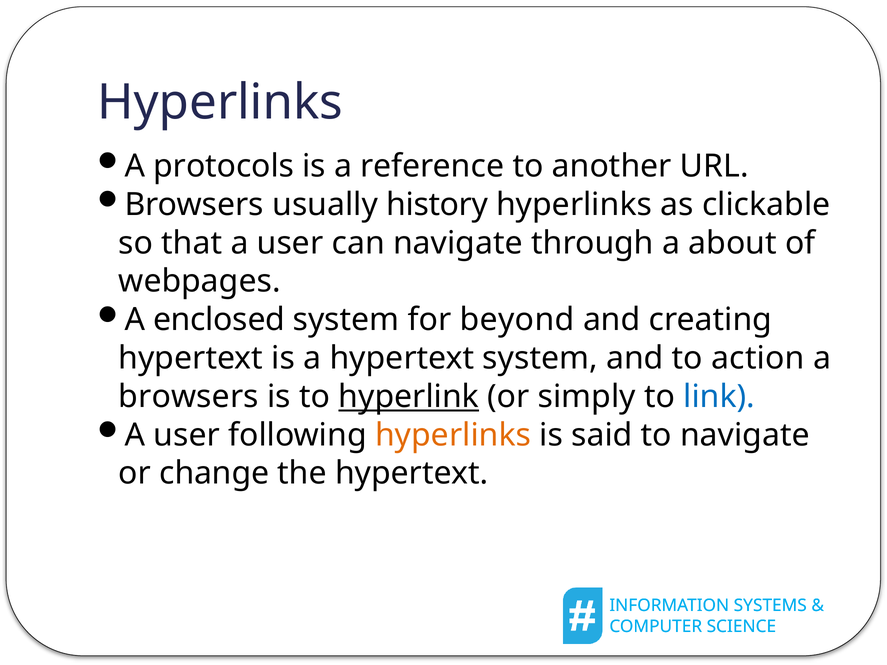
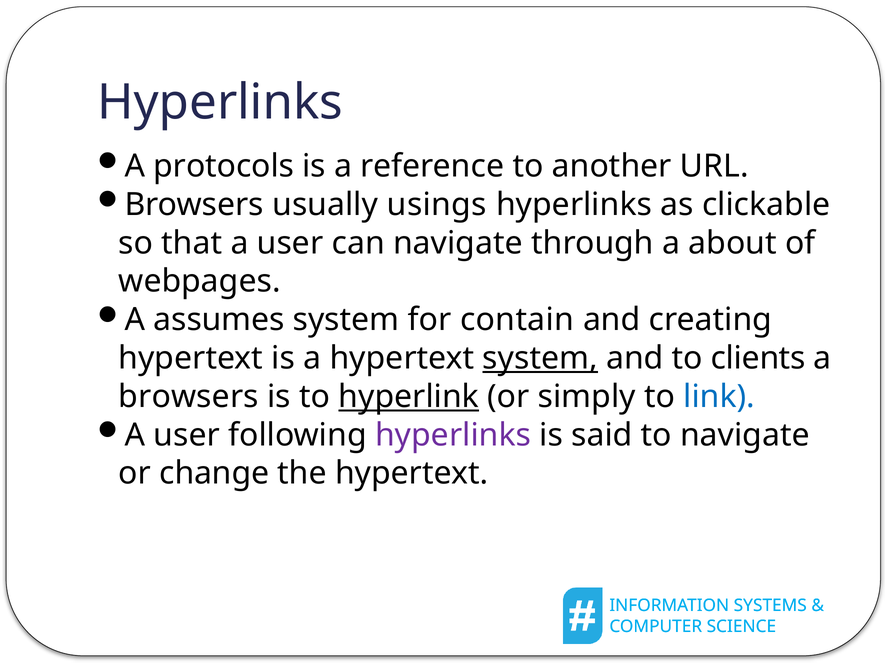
history: history -> usings (437, 205)
enclosed: enclosed -> assumes (219, 320)
beyond: beyond -> contain (517, 320)
system underline: none -> present (540, 358)
action: action -> clients (758, 358)
hyperlinks colour: orange -> purple (453, 435)
